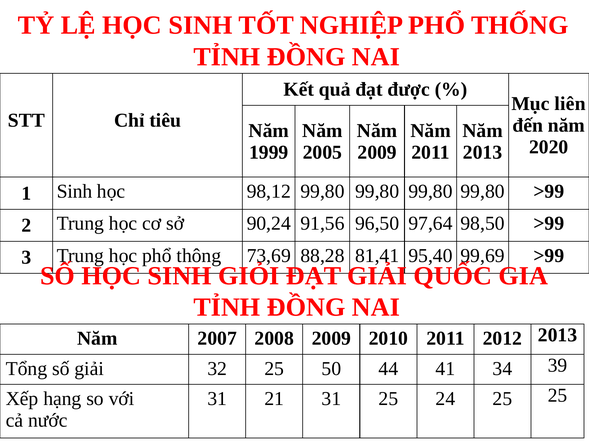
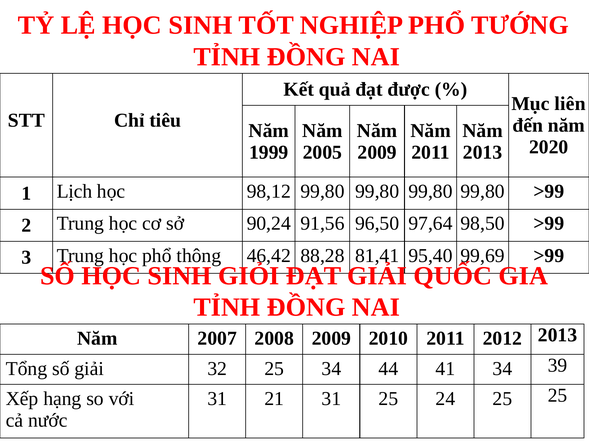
THỐNG: THỐNG -> TƯỚNG (520, 25)
1 Sinh: Sinh -> Lịch (74, 191)
73,69: 73,69 -> 46,42 (269, 255)
25 50: 50 -> 34 (331, 368)
